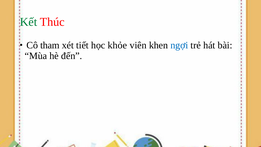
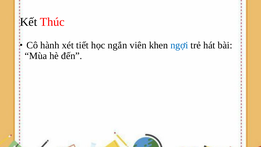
Kết colour: green -> black (29, 22)
tham: tham -> hành (50, 45)
khỏe: khỏe -> ngắn (117, 45)
